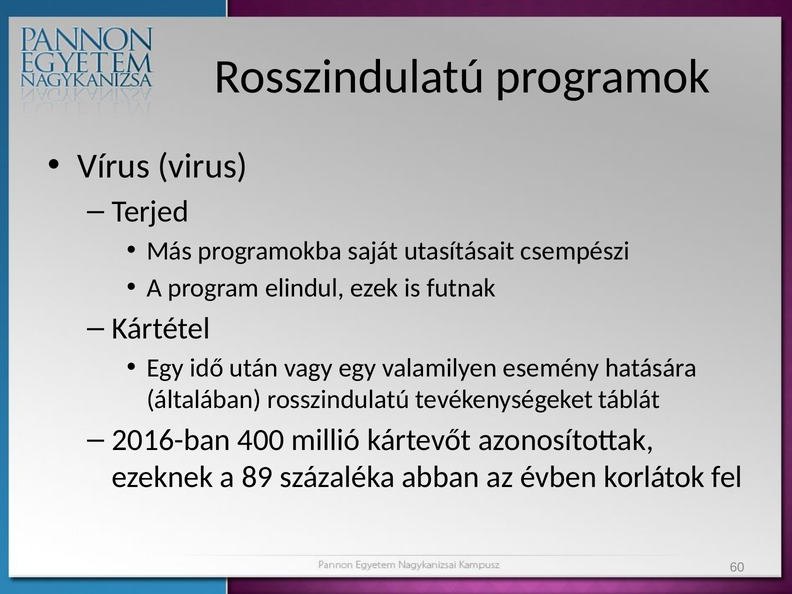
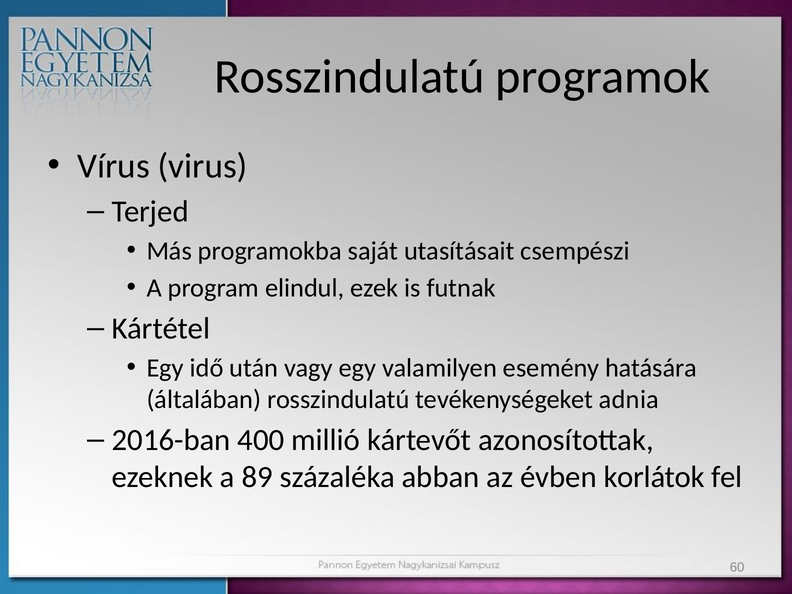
táblát: táblát -> adnia (629, 400)
